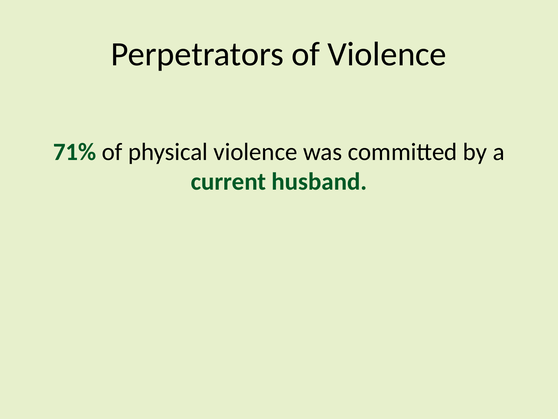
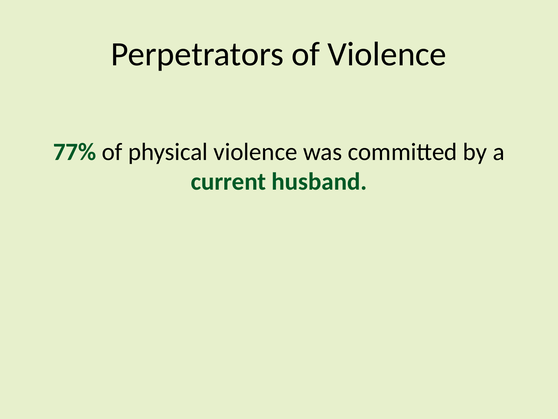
71%: 71% -> 77% (75, 152)
